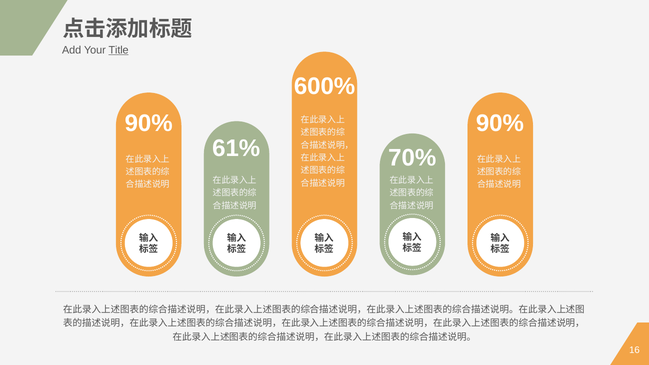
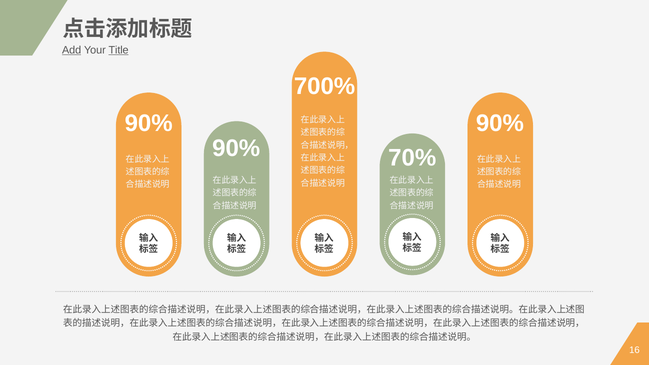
Add underline: none -> present (72, 50)
600%: 600% -> 700% (325, 87)
61%: 61% -> 90% (236, 148)
